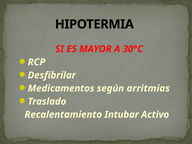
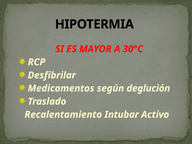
arritmias: arritmias -> deglución (148, 88)
